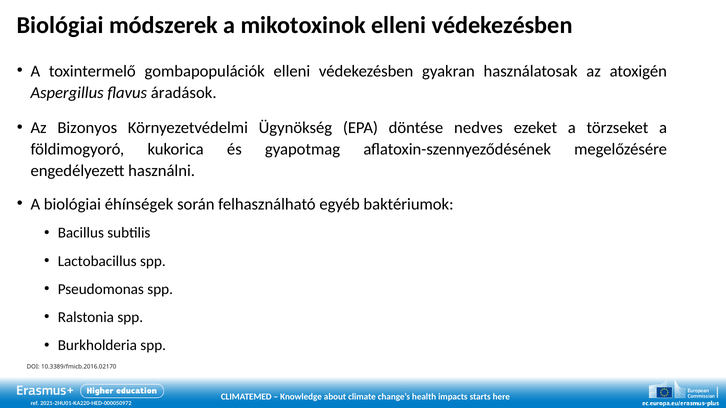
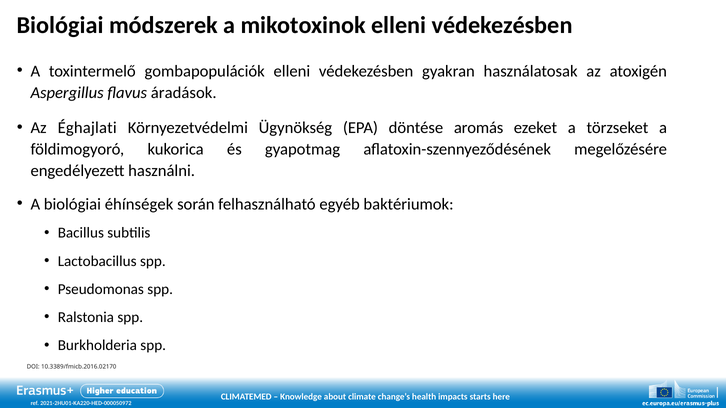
Bizonyos: Bizonyos -> Éghajlati (87, 128)
nedves: nedves -> aromás (479, 128)
